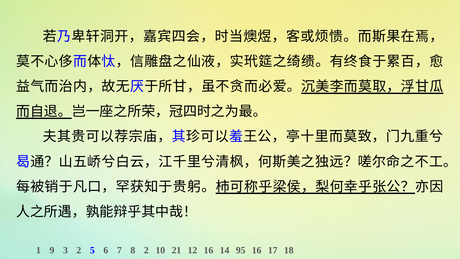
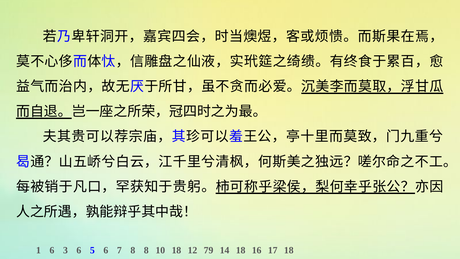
1 9: 9 -> 6 (52, 250)
3 2: 2 -> 6 (79, 250)
8 2: 2 -> 8 (146, 250)
10 21: 21 -> 18 (176, 250)
12 16: 16 -> 79 (209, 250)
14 95: 95 -> 18 (241, 250)
